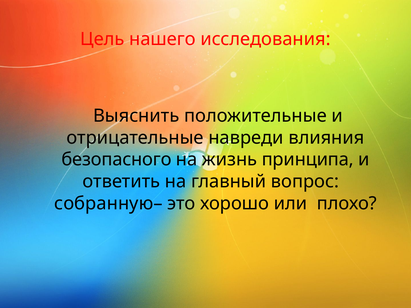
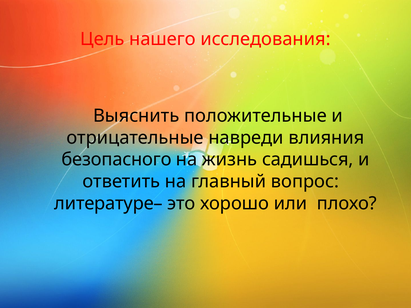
принципа: принципа -> садишься (308, 160)
собранную–: собранную– -> литературе– (109, 204)
